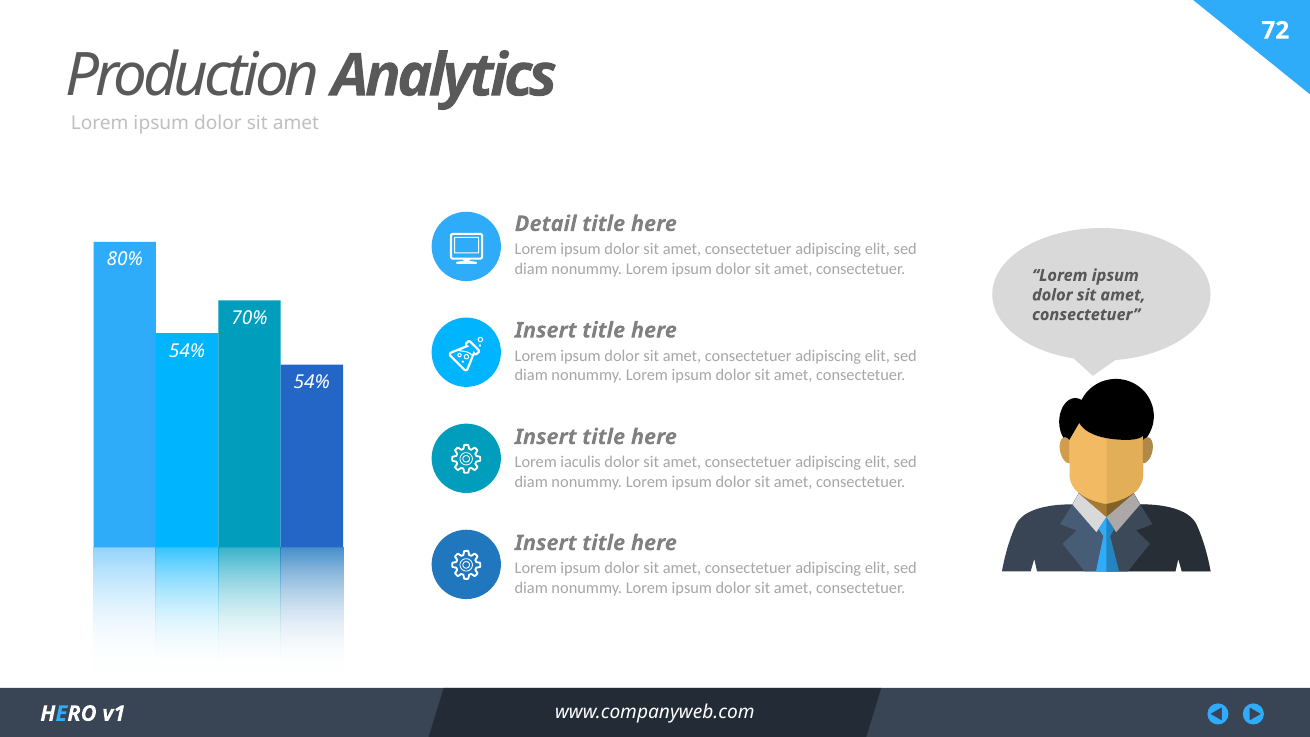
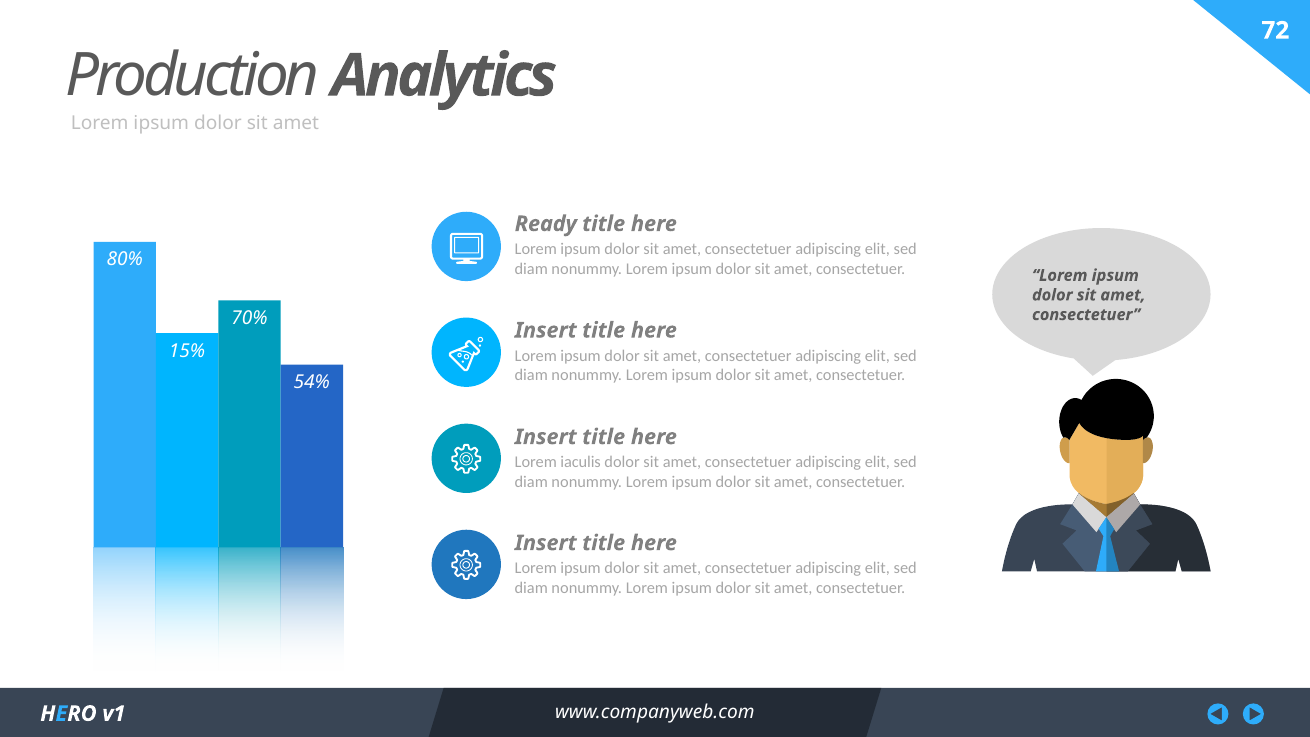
Detail: Detail -> Ready (546, 224)
54%: 54% -> 15% (187, 351)
